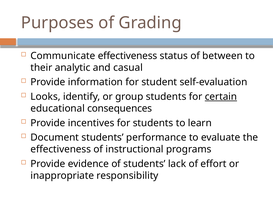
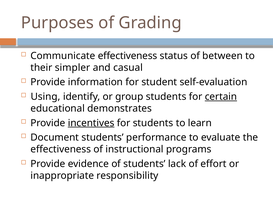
analytic: analytic -> simpler (73, 68)
Looks: Looks -> Using (45, 96)
consequences: consequences -> demonstrates (120, 108)
incentives underline: none -> present (91, 123)
